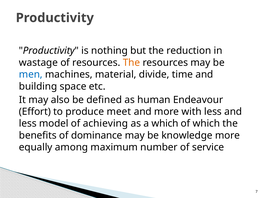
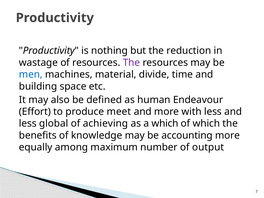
The colour: orange -> purple (131, 63)
model: model -> global (54, 124)
dominance: dominance -> knowledge (97, 135)
knowledge: knowledge -> accounting (187, 135)
service: service -> output (208, 147)
